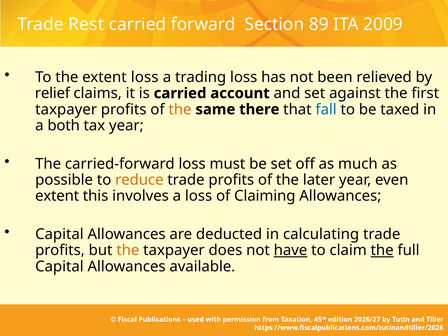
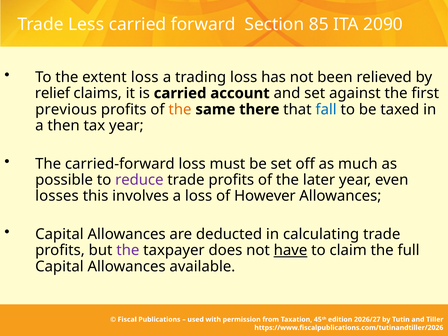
Rest: Rest -> Less (86, 24)
89: 89 -> 85 (319, 24)
2009: 2009 -> 2090 (383, 24)
taxpayer: taxpayer -> previous (66, 109)
both: both -> then (64, 126)
reduce colour: orange -> purple (139, 180)
extent: extent -> losses (57, 196)
Claiming: Claiming -> However (265, 196)
the colour: orange -> purple (128, 250)
the underline: present -> none (382, 250)
